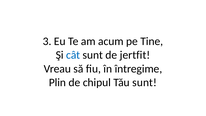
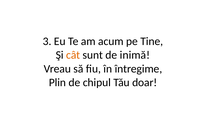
cât colour: blue -> orange (73, 55)
jertfit: jertfit -> inimă (135, 55)
Tău sunt: sunt -> doar (145, 82)
